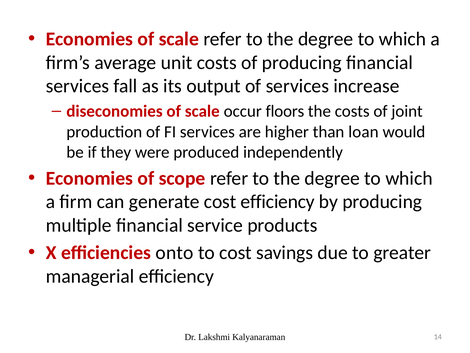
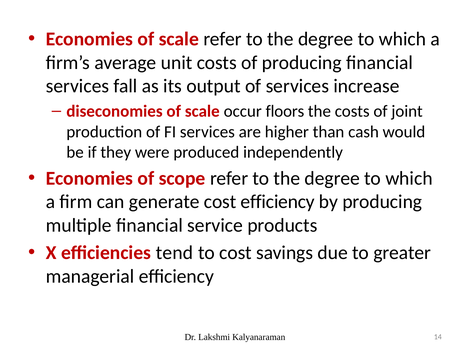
loan: loan -> cash (364, 132)
onto: onto -> tend (175, 252)
